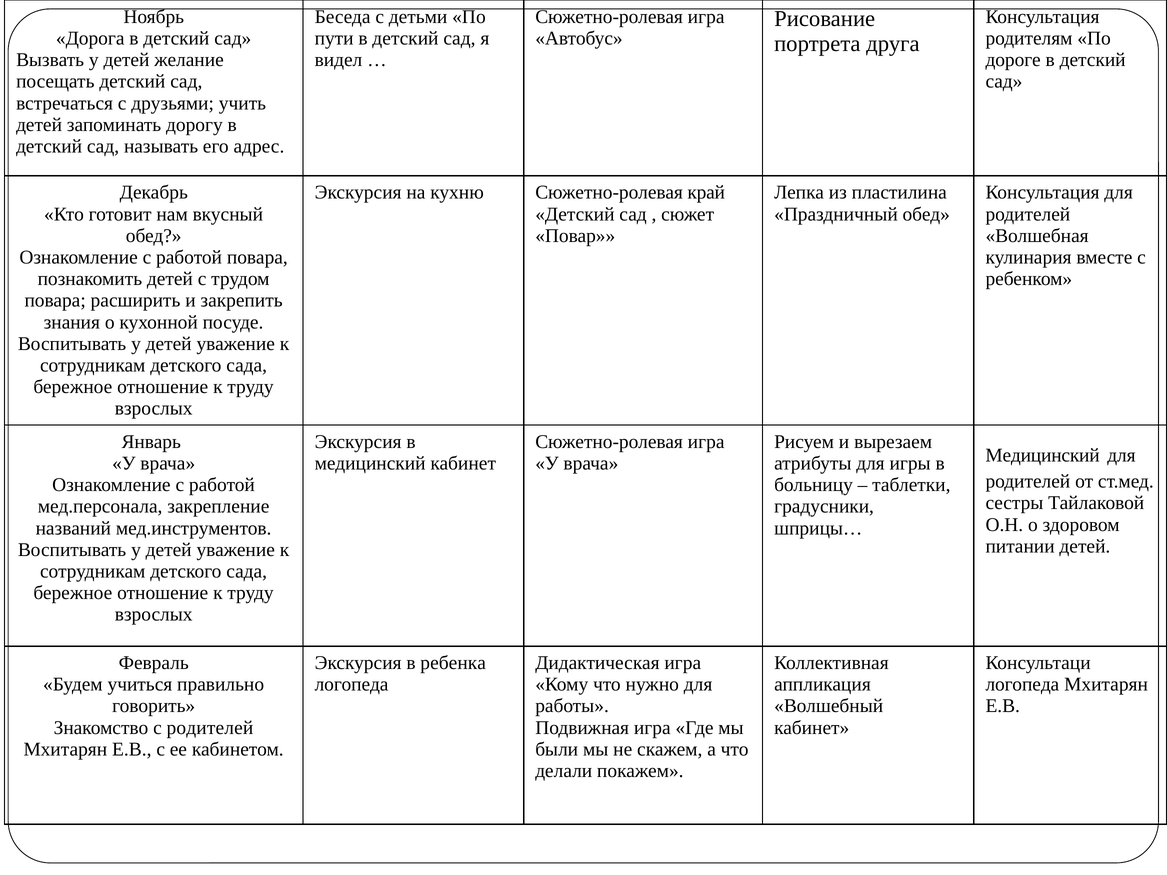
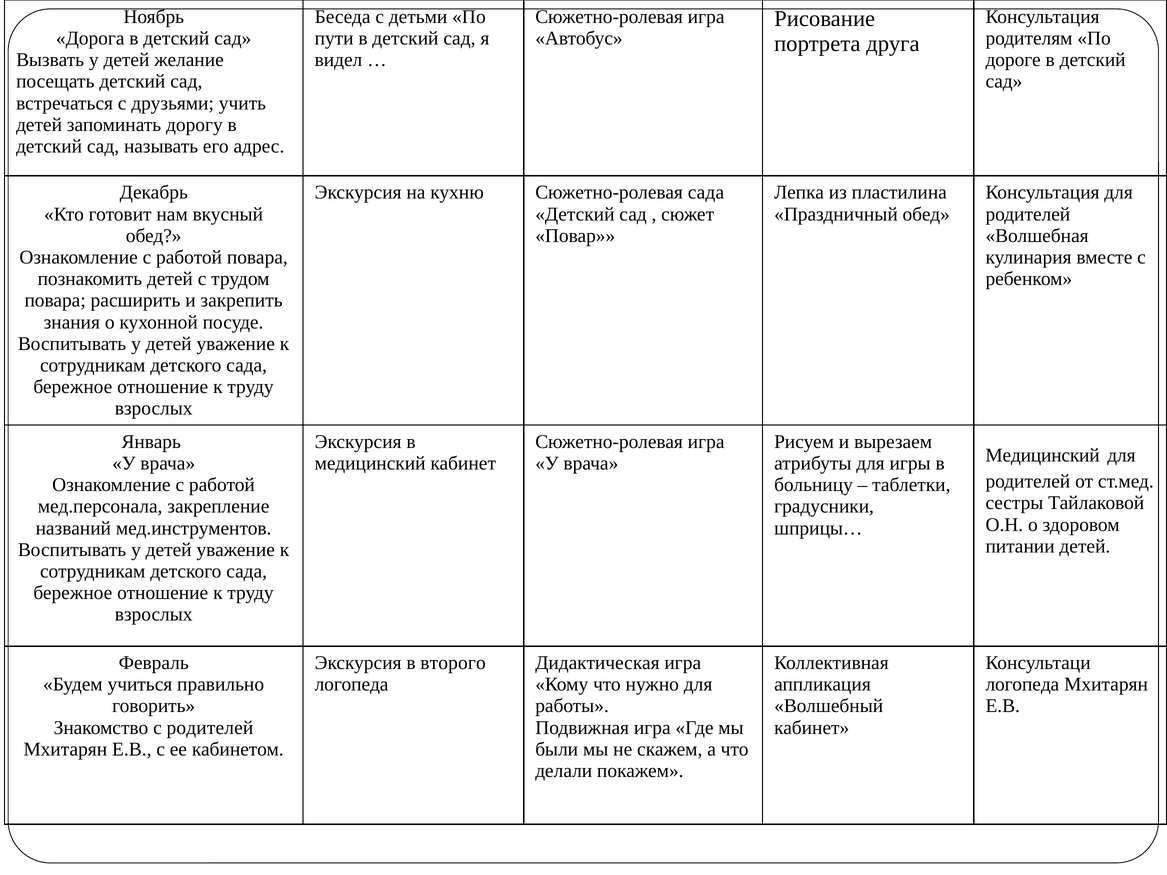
Сюжетно-ролевая край: край -> сада (706, 193)
ребенка: ребенка -> второго (453, 663)
